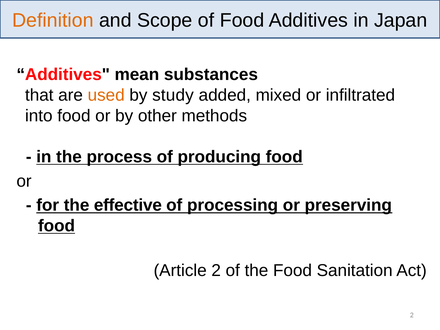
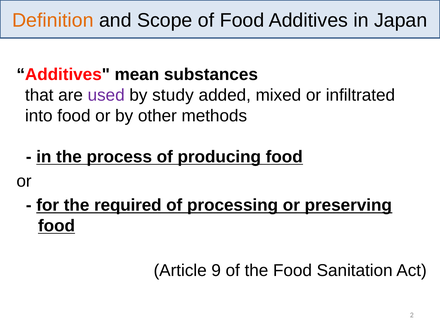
used colour: orange -> purple (106, 95)
effective: effective -> required (128, 205)
Article 2: 2 -> 9 (216, 271)
